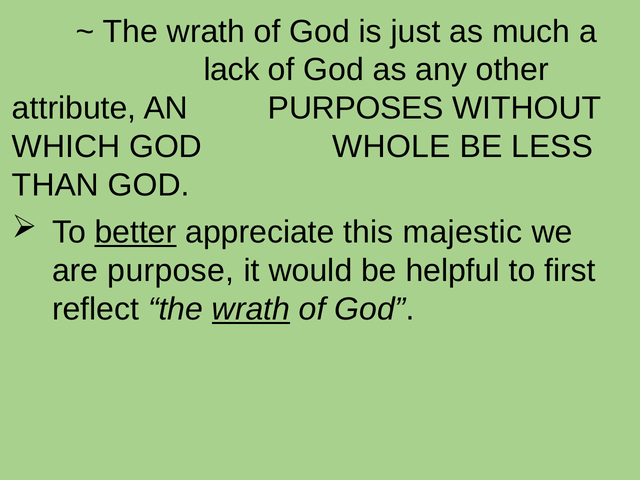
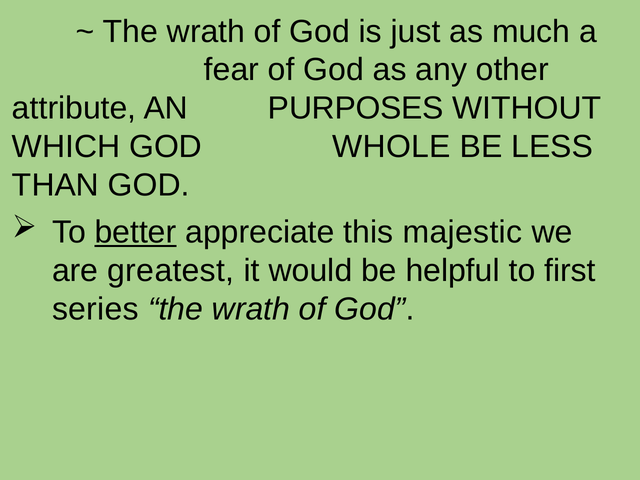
lack: lack -> fear (232, 70)
purpose: purpose -> greatest (171, 271)
reflect: reflect -> series (95, 309)
wrath underline: present -> none (251, 309)
